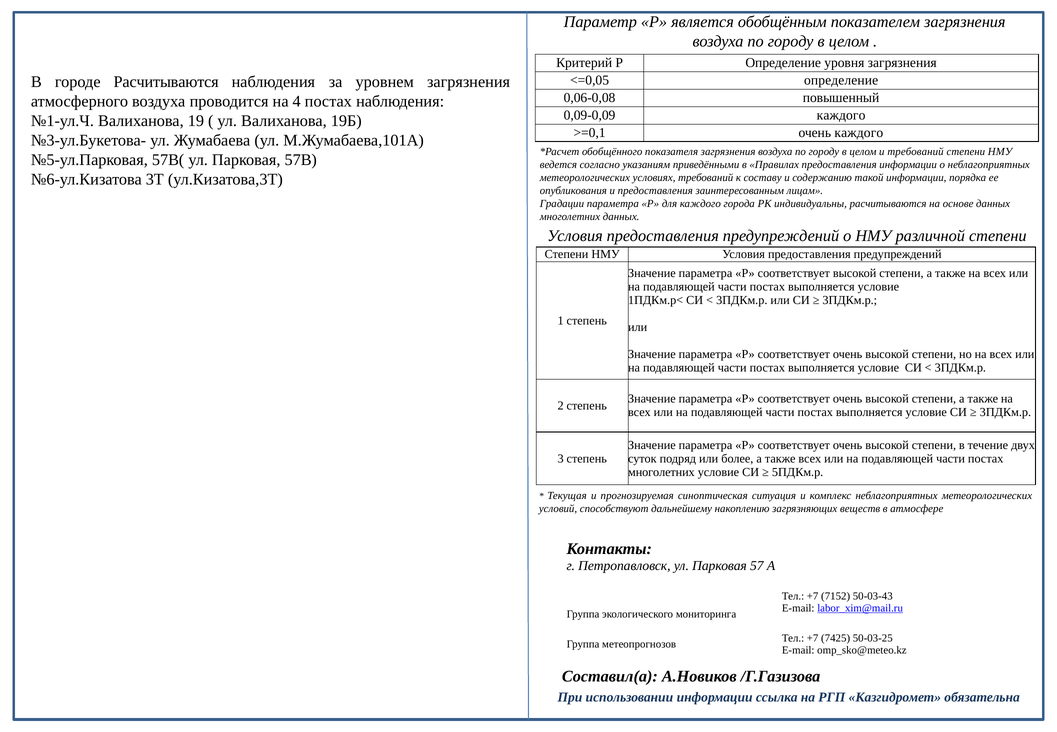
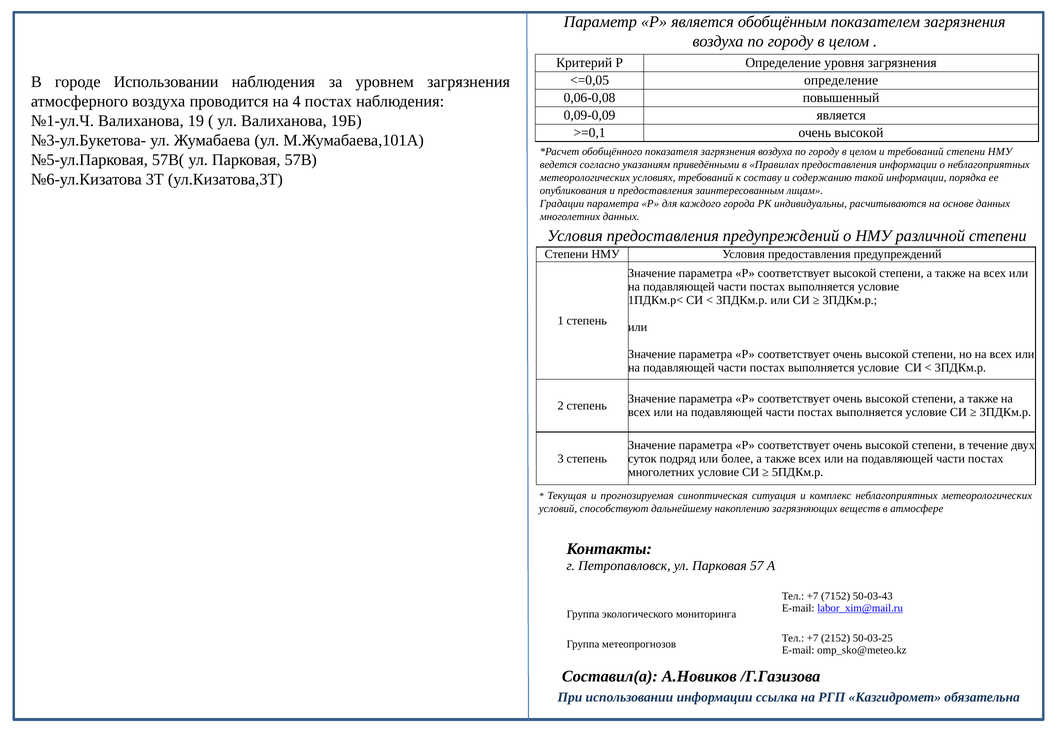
городе Расчитываются: Расчитываются -> Использовании (166, 82)
0,09-0,09 каждого: каждого -> является (841, 115)
>=0,1 очень каждого: каждого -> высокой (859, 133)
7425: 7425 -> 2152 (836, 638)
